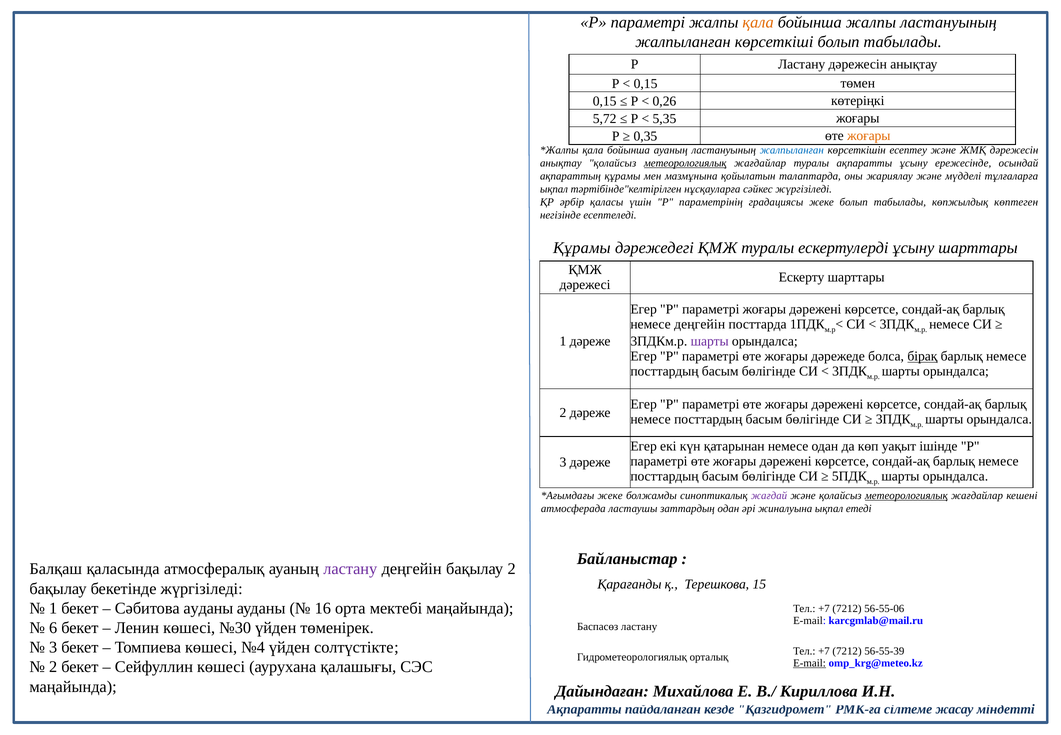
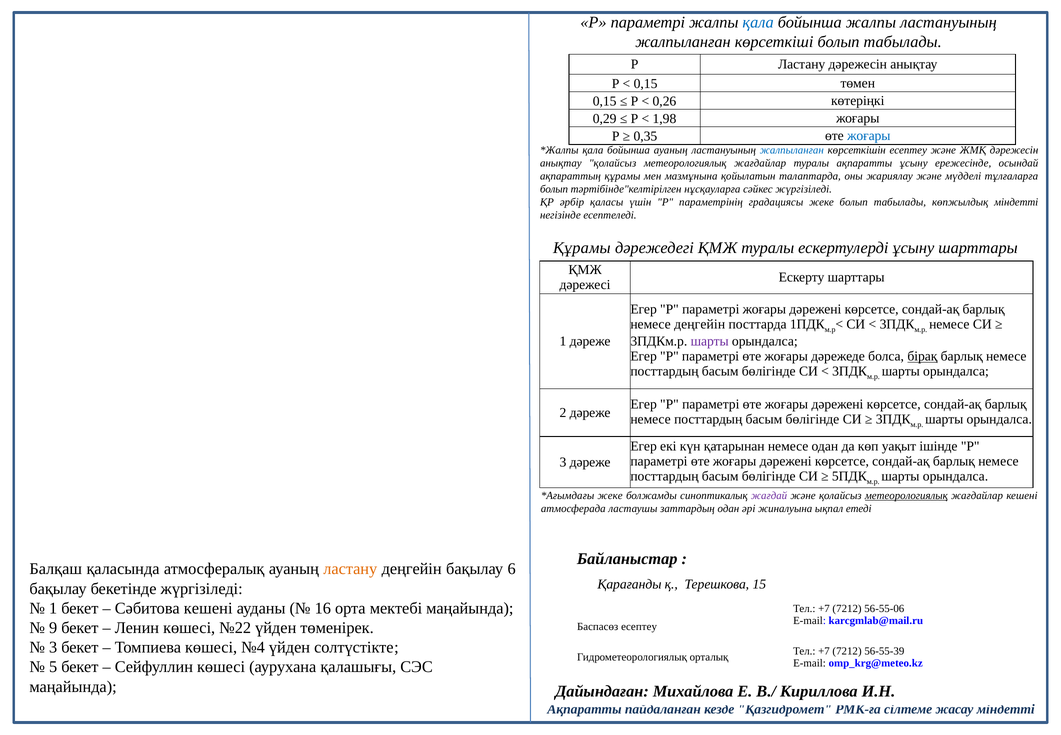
қала colour: orange -> blue (758, 22)
5,72: 5,72 -> 0,29 (605, 119)
5,35: 5,35 -> 1,98 (664, 119)
жоғары colour: orange -> blue (869, 136)
метеорологиялық underline: present -> none (685, 163)
ықпал: ықпал -> болып (554, 189)
көпжылдық көптеген: көптеген -> міндетті (1016, 202)
ластану colour: purple -> orange (350, 569)
бақылау 2: 2 -> 6 (512, 569)
Сәбитова ауданы: ауданы -> кешені (208, 608)
6: 6 -> 9 (53, 627)
№30: №30 -> №22 (235, 627)
Баспасөз ластану: ластану -> есептеу (639, 626)
E-mail underline: present -> none (810, 663)
2: 2 -> 5 (53, 667)
